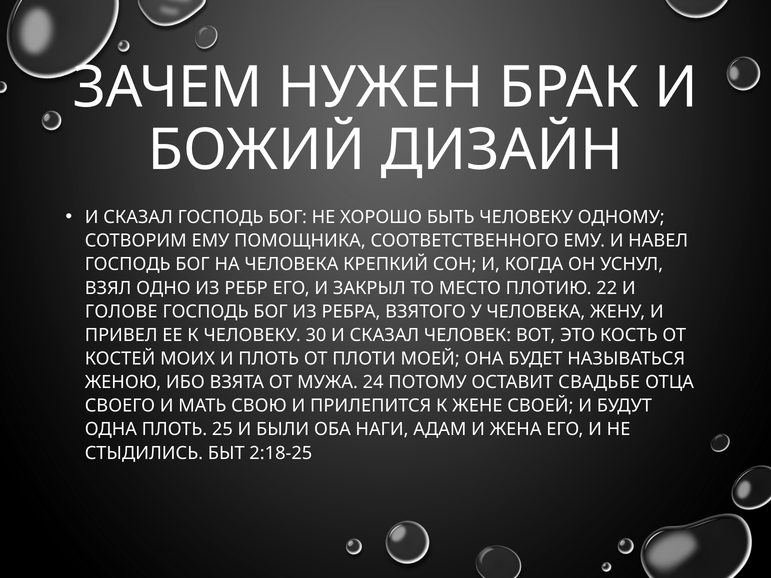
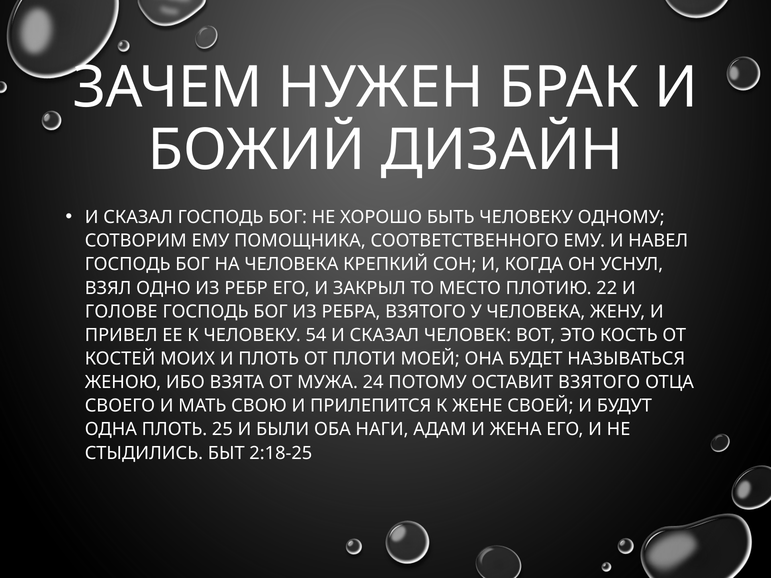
30: 30 -> 54 (316, 335)
ОСТАВИТ СВАДЬБЕ: СВАДЬБЕ -> ВЗЯТОГО (599, 382)
